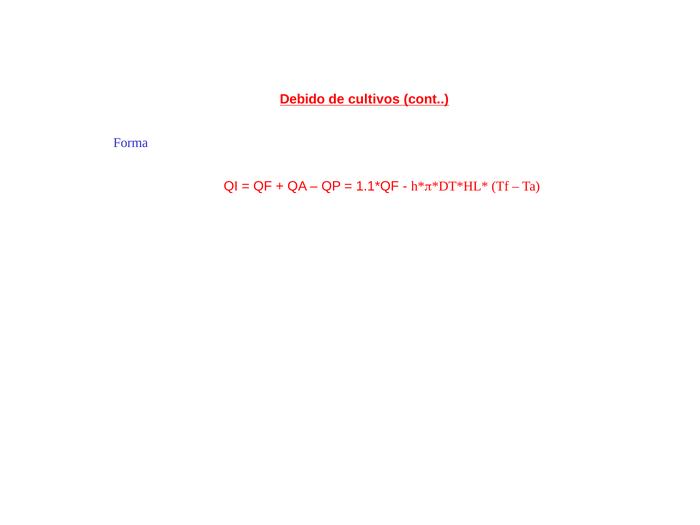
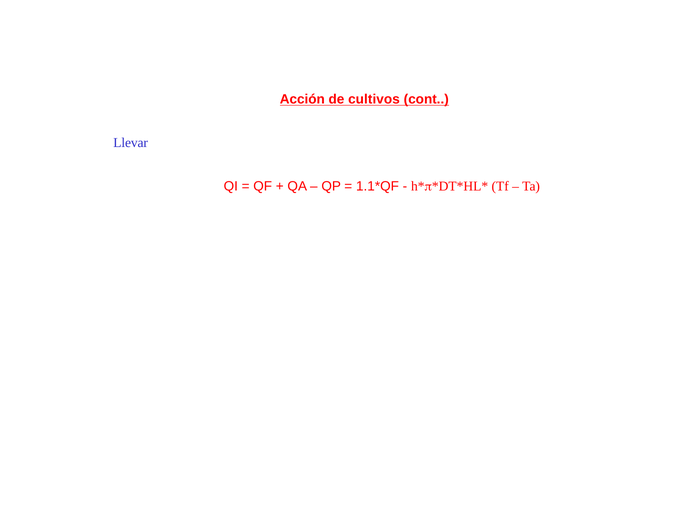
Debido: Debido -> Acción (302, 99)
Forma: Forma -> Llevar (131, 143)
